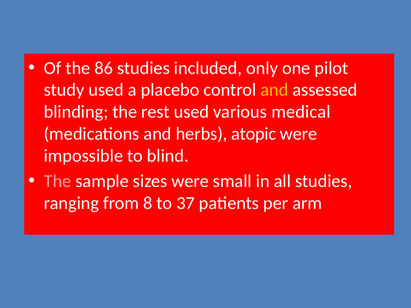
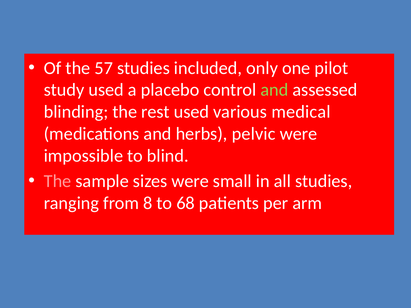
86: 86 -> 57 (104, 68)
and colour: yellow -> light green (274, 90)
atopic: atopic -> pelvic (254, 134)
37: 37 -> 68 (186, 203)
